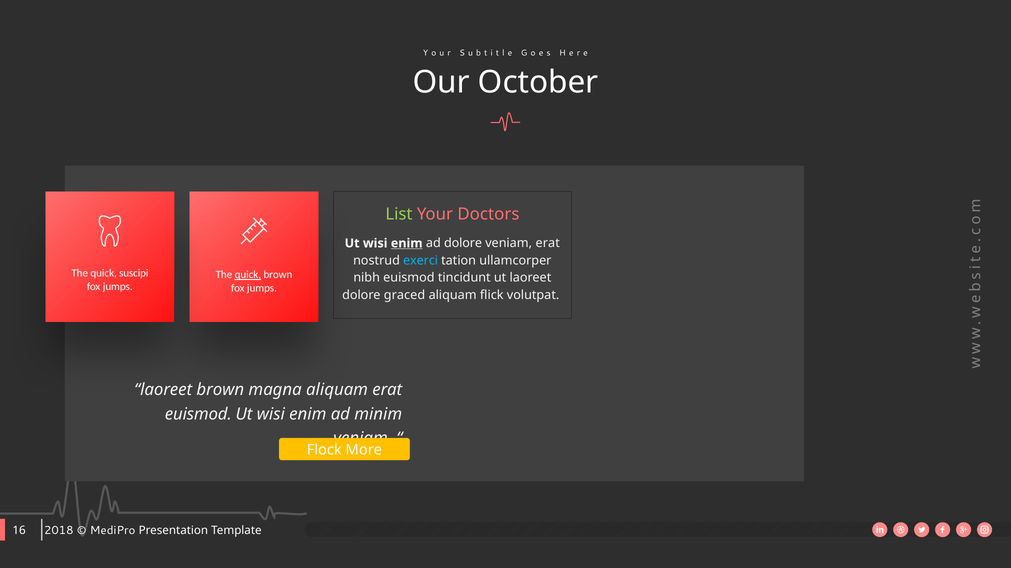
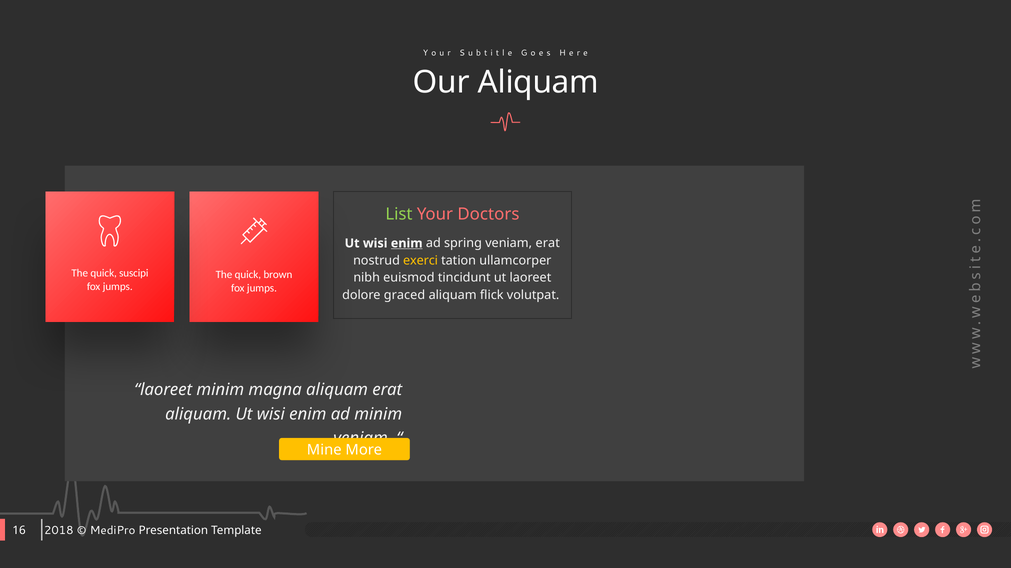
Our October: October -> Aliquam (538, 82)
ad dolore: dolore -> spring (463, 244)
exerci colour: light blue -> yellow (421, 261)
quick underline: present -> none (248, 275)
laoreet brown: brown -> minim (220, 390)
euismod: euismod -> aliquam (198, 415)
Flock: Flock -> Mine (324, 451)
